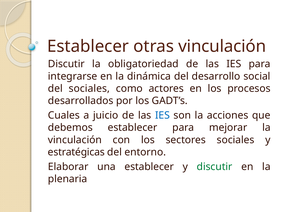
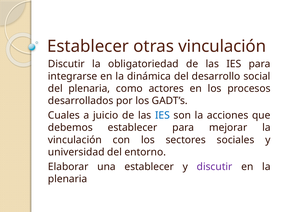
del sociales: sociales -> plenaria (89, 89)
estratégicas: estratégicas -> universidad (76, 152)
discutir colour: green -> purple (215, 167)
